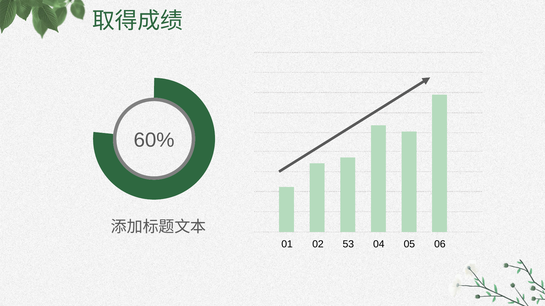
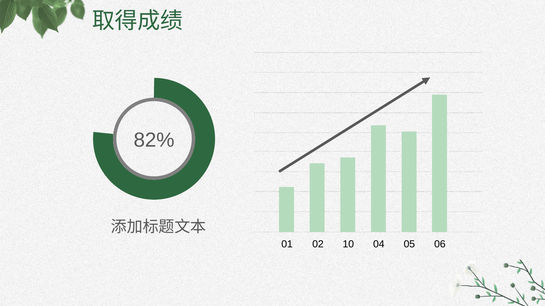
60%: 60% -> 82% (154, 140)
53: 53 -> 10 (348, 245)
